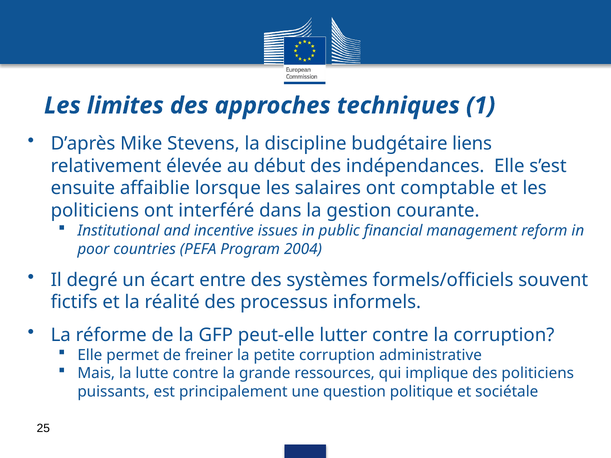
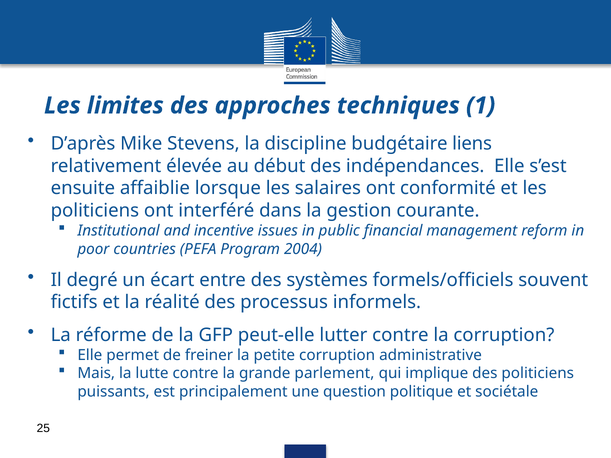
comptable: comptable -> conformité (448, 188)
ressources: ressources -> parlement (334, 374)
